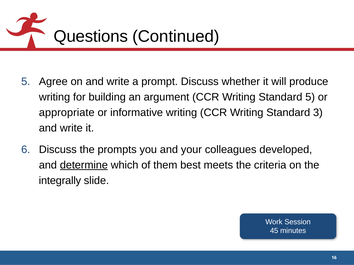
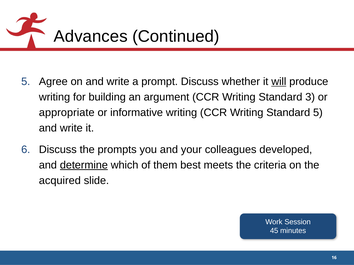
Questions: Questions -> Advances (91, 36)
will underline: none -> present (279, 82)
Standard 5: 5 -> 3 (310, 97)
Standard 3: 3 -> 5 (318, 113)
integrally: integrally -> acquired (60, 181)
